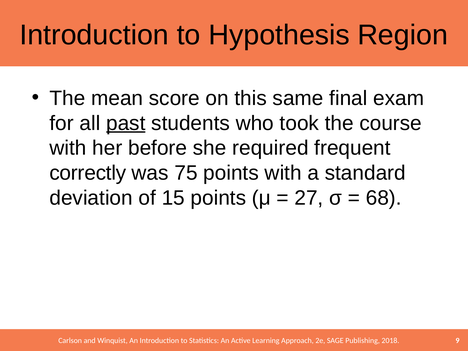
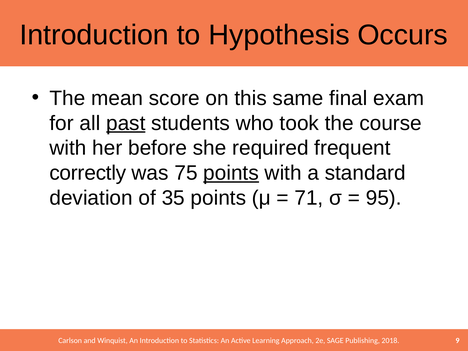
Region: Region -> Occurs (403, 35)
points underline: none -> present (231, 173)
15: 15 -> 35 (173, 198)
27: 27 -> 71 (309, 198)
68: 68 -> 95 (384, 198)
